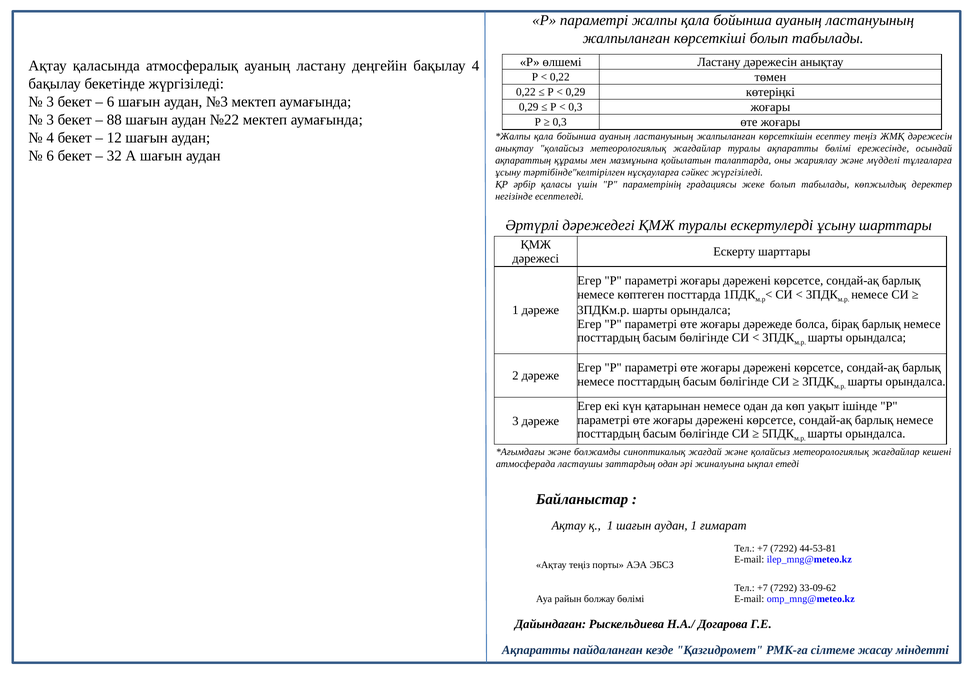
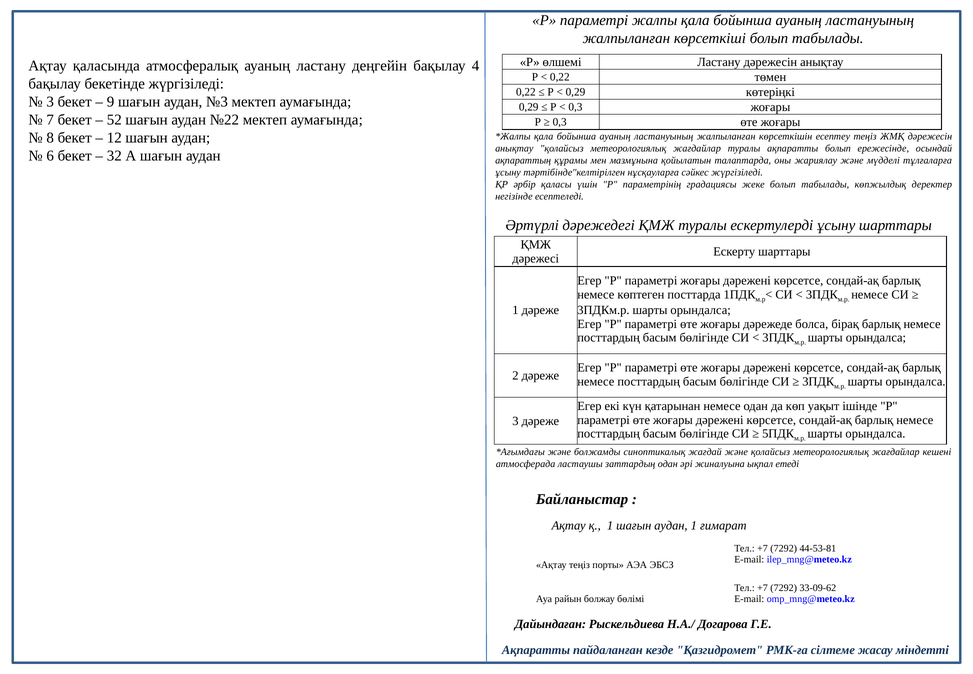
6: 6 -> 9 (111, 102)
3: 3 -> 7 (50, 120)
88: 88 -> 52 (114, 120)
4: 4 -> 8 (50, 138)
ақпаратты бөлімі: бөлімі -> болып (838, 148)
